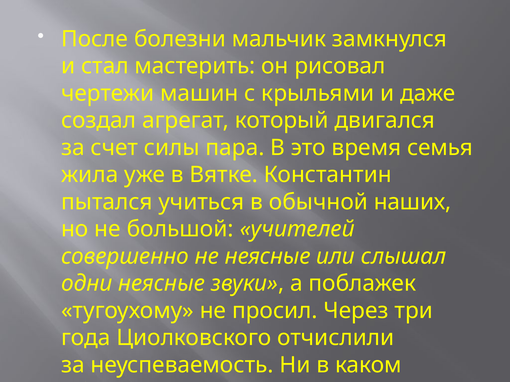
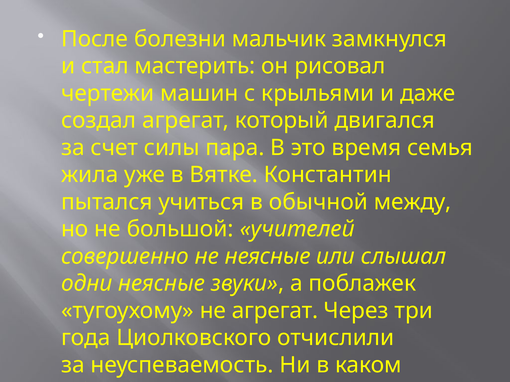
наших: наших -> между (413, 202)
не просил: просил -> агрегат (275, 311)
